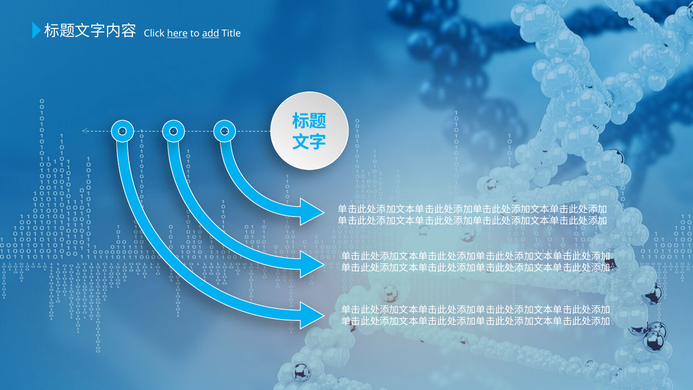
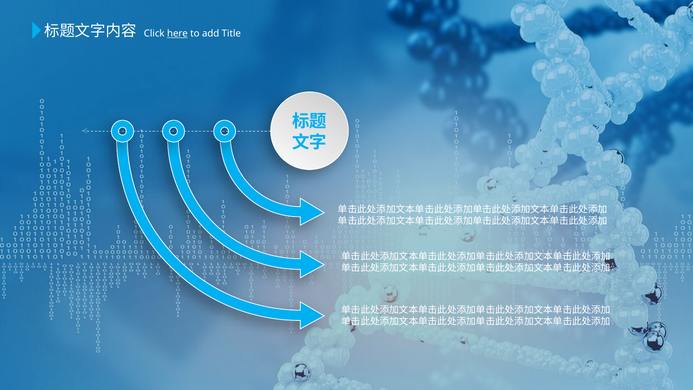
add underline: present -> none (211, 33)
